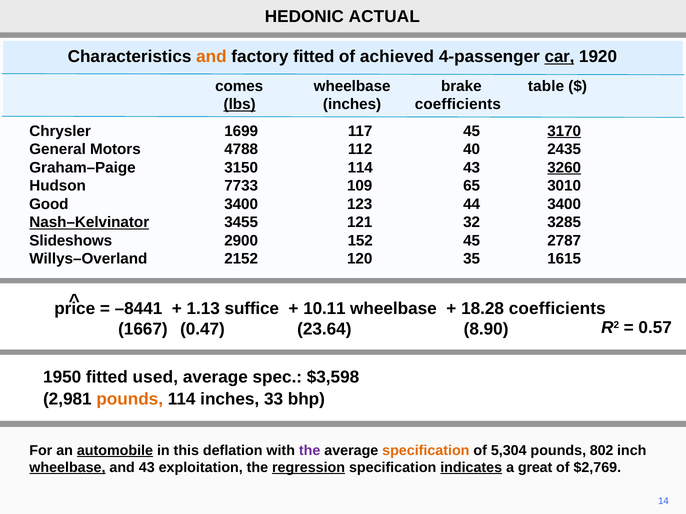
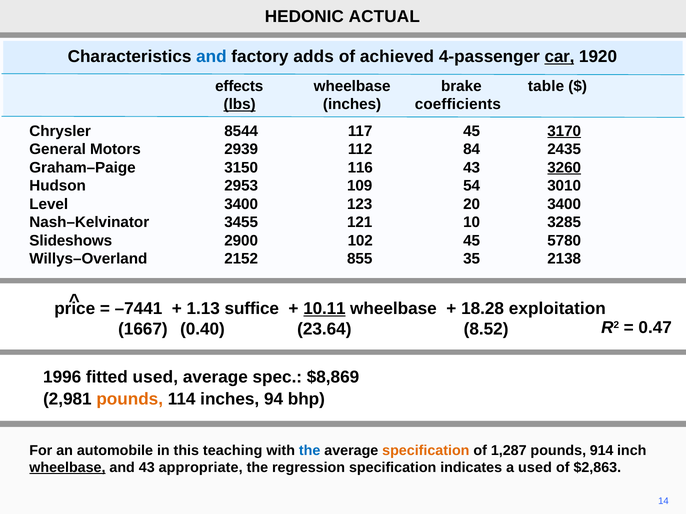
and colour: orange -> blue (211, 57)
factory fitted: fitted -> adds (314, 57)
comes: comes -> effects (239, 86)
1699: 1699 -> 8544 (241, 131)
4788: 4788 -> 2939 (241, 150)
40: 40 -> 84 (472, 150)
3150 114: 114 -> 116 (360, 168)
7733: 7733 -> 2953 (241, 186)
65: 65 -> 54 (472, 186)
Good: Good -> Level (49, 204)
44: 44 -> 20 (472, 204)
Nash–Kelvinator underline: present -> none (89, 223)
32: 32 -> 10 (472, 223)
152: 152 -> 102 (360, 241)
2787: 2787 -> 5780 (564, 241)
120: 120 -> 855 (360, 259)
1615: 1615 -> 2138 (564, 259)
–8441: –8441 -> –7441 (138, 309)
10.11 underline: none -> present (324, 309)
18.28 coefficients: coefficients -> exploitation (557, 309)
0.57: 0.57 -> 0.47 (655, 328)
0.47: 0.47 -> 0.40 (202, 329)
8.90: 8.90 -> 8.52 (486, 329)
1950: 1950 -> 1996 (62, 378)
$3,598: $3,598 -> $8,869 (333, 378)
33: 33 -> 94 (274, 400)
automobile underline: present -> none (115, 451)
deflation: deflation -> teaching (233, 451)
the colour: purple -> blue (310, 451)
5,304: 5,304 -> 1,287 (509, 451)
802: 802 -> 914 (602, 451)
exploitation: exploitation -> appropriate (201, 468)
regression underline: present -> none (309, 468)
indicates underline: present -> none (471, 468)
a great: great -> used (535, 468)
$2,769: $2,769 -> $2,863 (597, 468)
